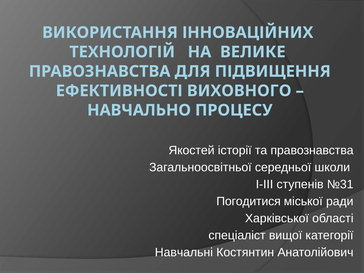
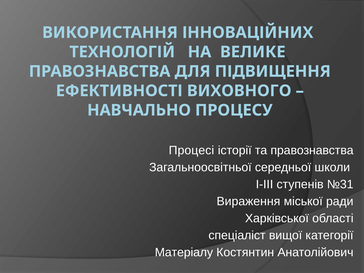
Якостей: Якостей -> Процесі (191, 150)
Погодитися: Погодитися -> Вираження (248, 201)
Навчальні: Навчальні -> Матеріалу (184, 252)
